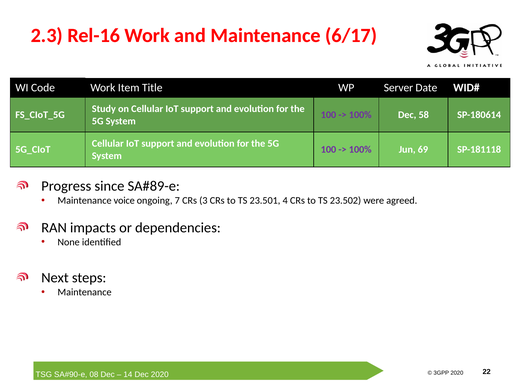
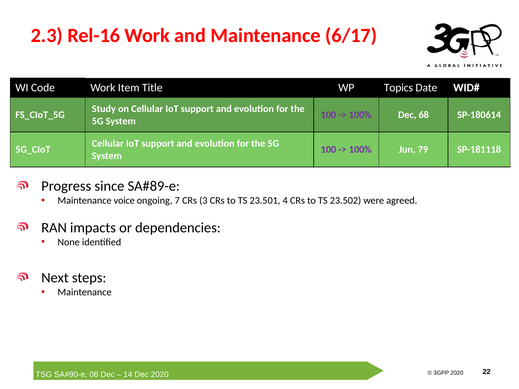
Server: Server -> Topics (398, 88)
58: 58 -> 68 (424, 115)
69: 69 -> 79 (423, 150)
